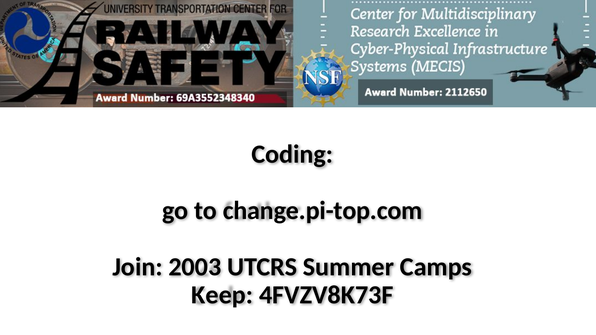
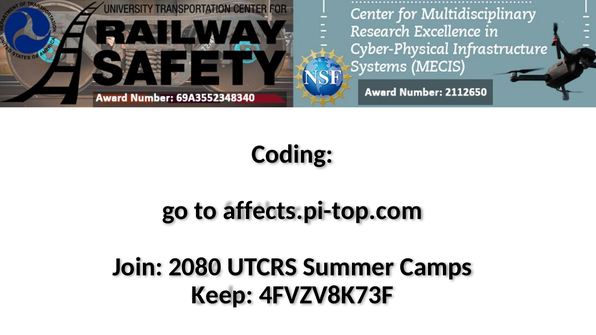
change.pi-top.com: change.pi-top.com -> affects.pi-top.com (323, 211)
2003: 2003 -> 2080 (195, 267)
